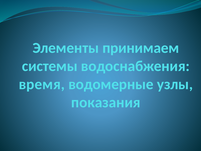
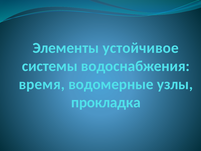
принимаем: принимаем -> устойчивое (141, 48)
показания: показания -> прокладка (106, 102)
